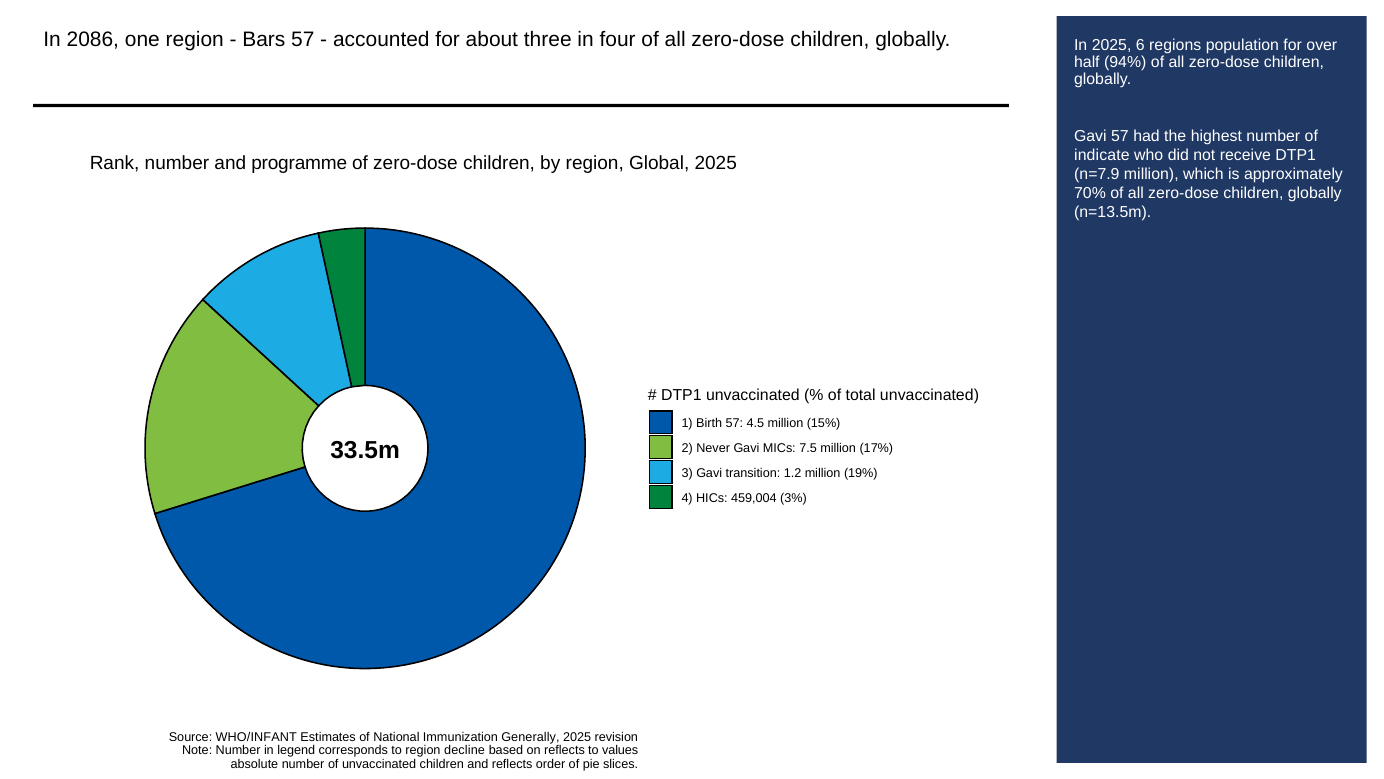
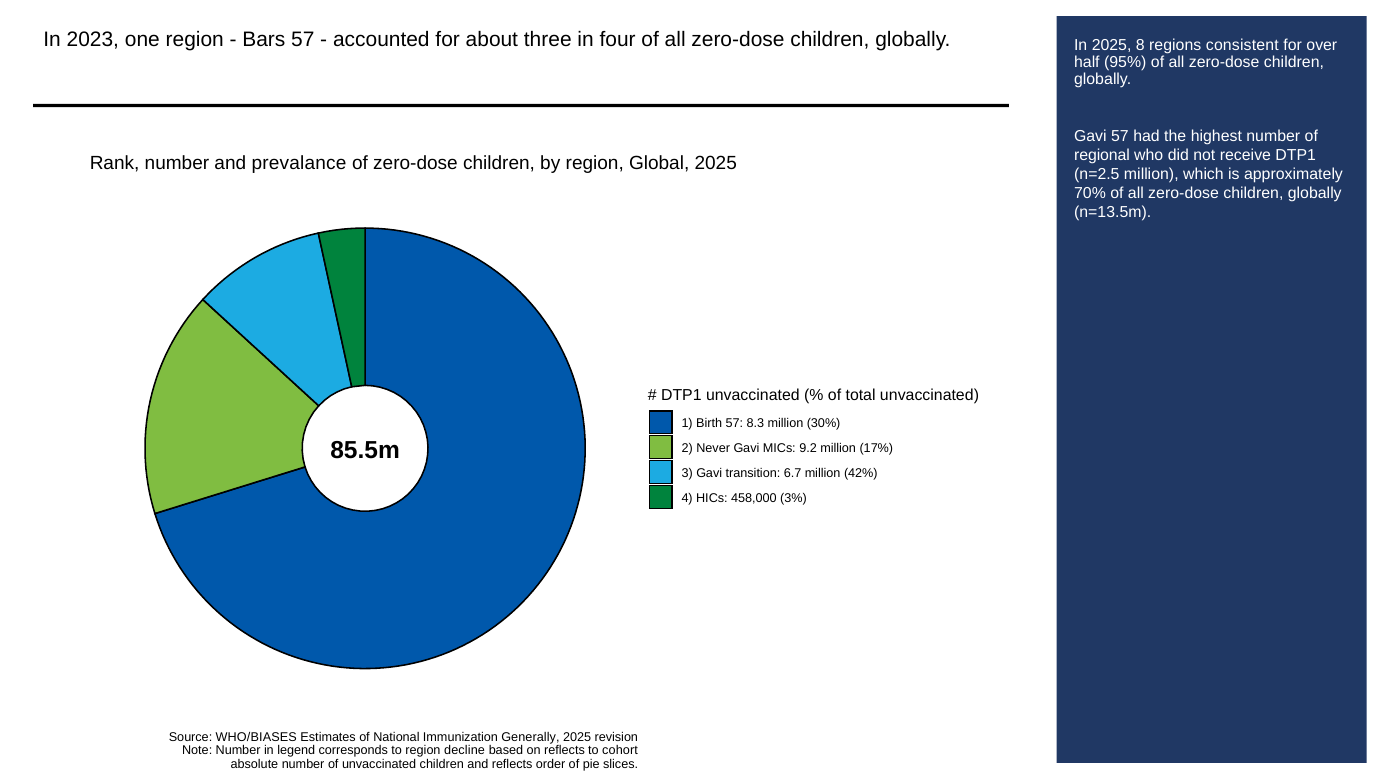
2086: 2086 -> 2023 (93, 40)
6: 6 -> 8 (1140, 45)
population: population -> consistent (1242, 45)
94%: 94% -> 95% (1125, 62)
indicate: indicate -> regional (1102, 155)
programme: programme -> prevalance (299, 163)
n=7.9: n=7.9 -> n=2.5 (1097, 174)
4.5: 4.5 -> 8.3 (755, 423)
15%: 15% -> 30% (824, 423)
33.5m: 33.5m -> 85.5m (365, 450)
7.5: 7.5 -> 9.2 (808, 448)
1.2: 1.2 -> 6.7 (793, 473)
19%: 19% -> 42% (861, 473)
459,004: 459,004 -> 458,000 (754, 498)
WHO/INFANT: WHO/INFANT -> WHO/BIASES (256, 736)
values: values -> cohort (620, 750)
